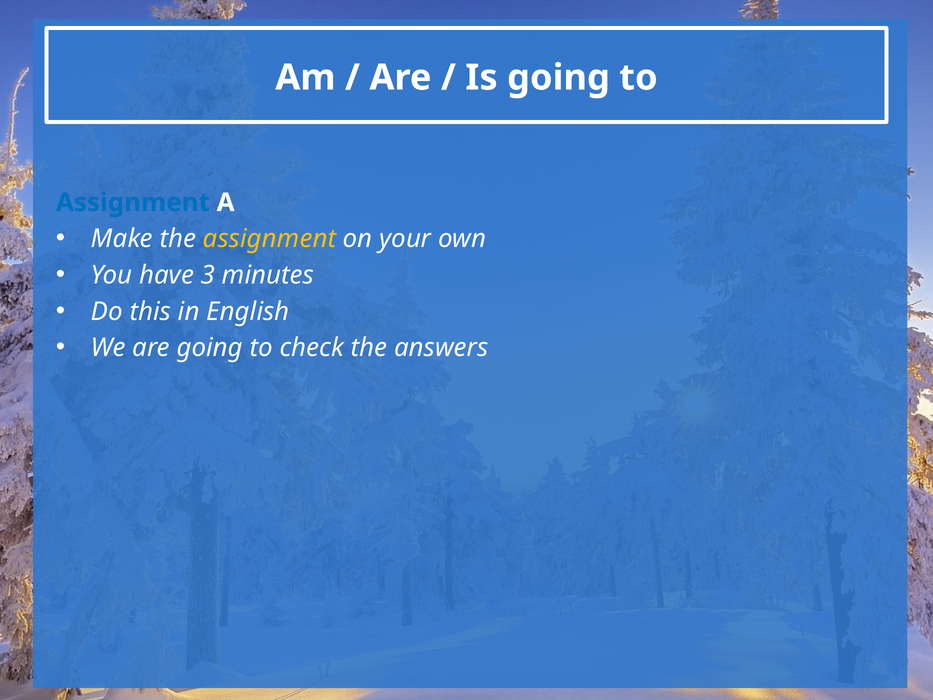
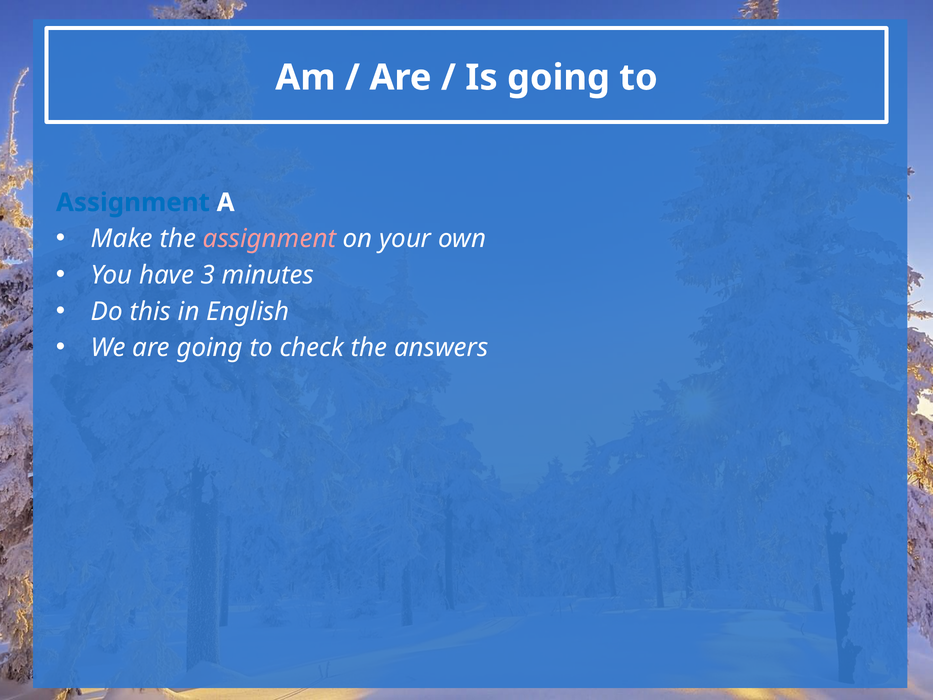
assignment colour: yellow -> pink (270, 239)
